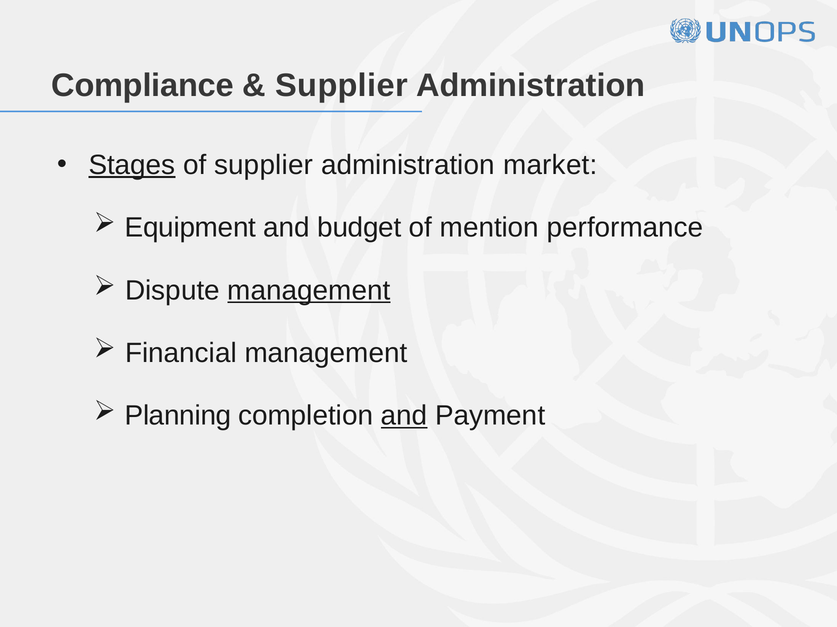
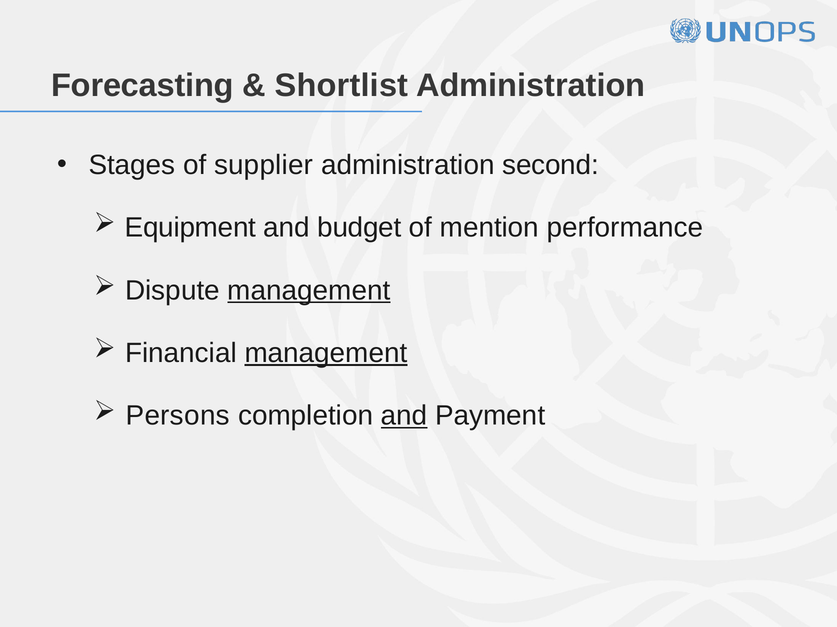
Compliance: Compliance -> Forecasting (142, 86)
Supplier: Supplier -> Shortlist (342, 86)
Stages underline: present -> none (132, 165)
market: market -> second (551, 165)
management underline: none -> present (326, 354)
Planning: Planning -> Persons (178, 416)
